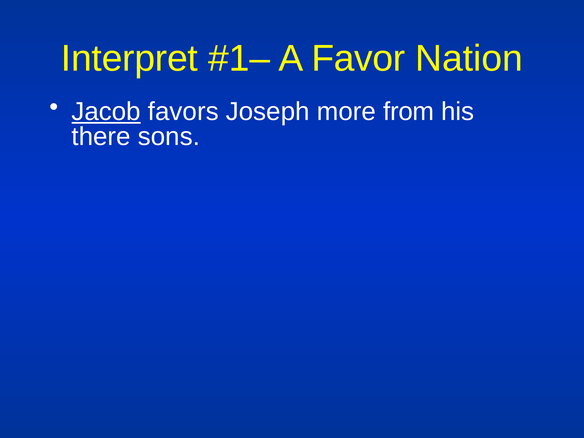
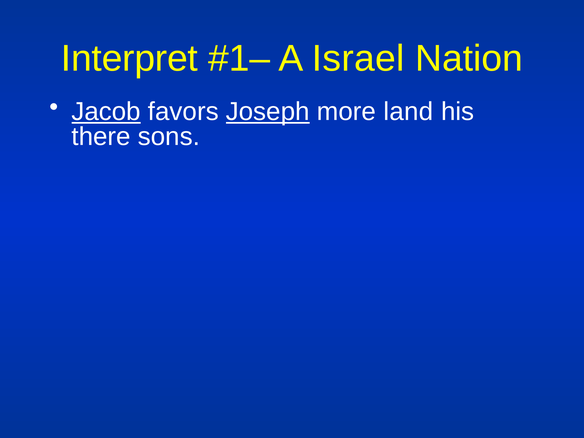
Favor: Favor -> Israel (358, 59)
Joseph underline: none -> present (268, 112)
from: from -> land (408, 112)
